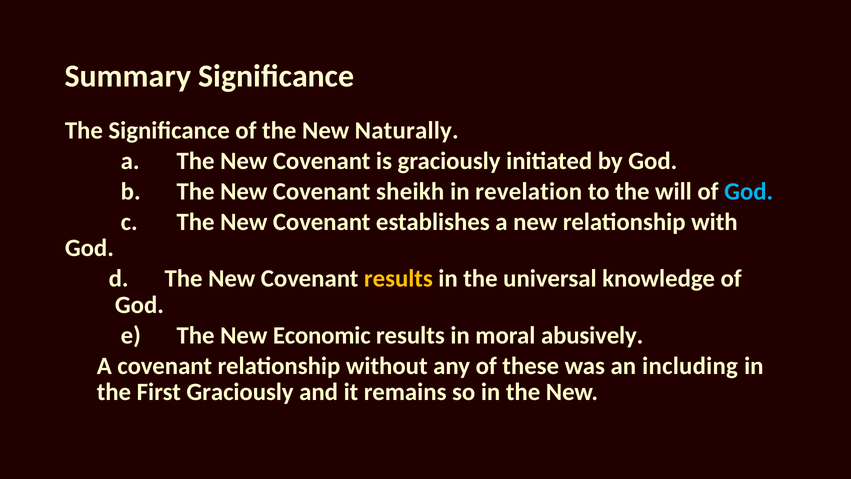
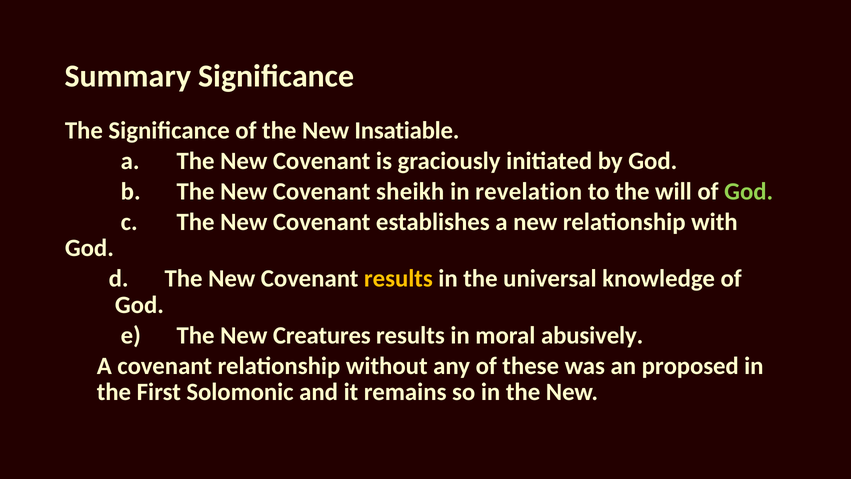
Naturally: Naturally -> Insatiable (407, 131)
God colour: light blue -> light green (749, 191)
Economic: Economic -> Creatures (322, 335)
including: including -> proposed (690, 366)
First Graciously: Graciously -> Solomonic (240, 392)
